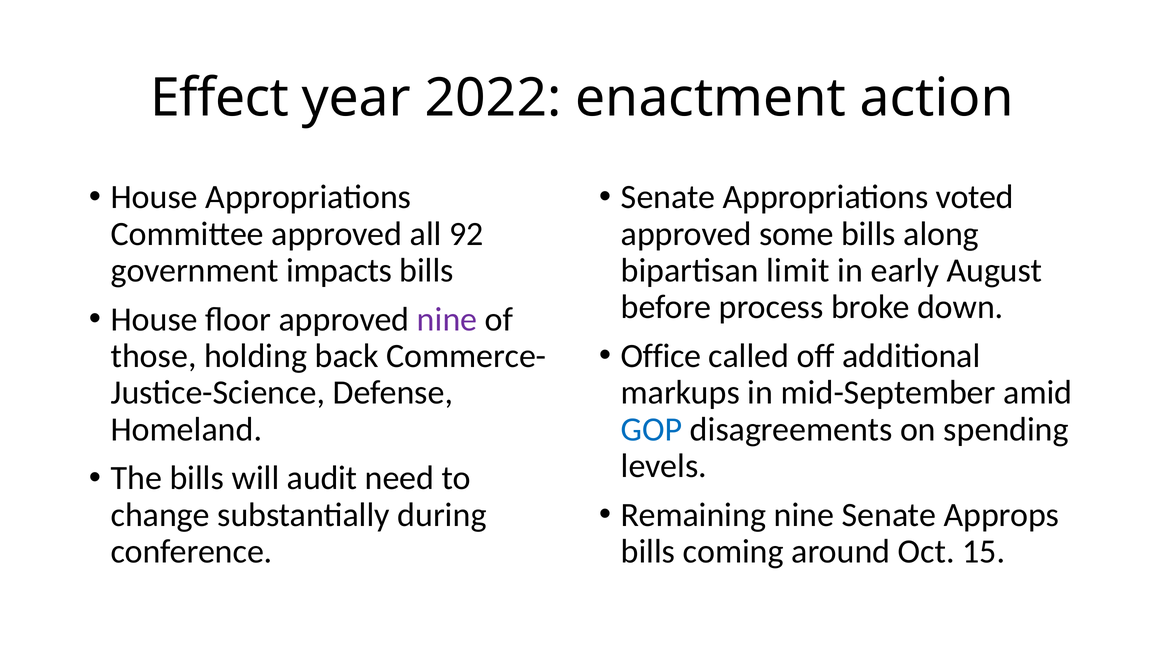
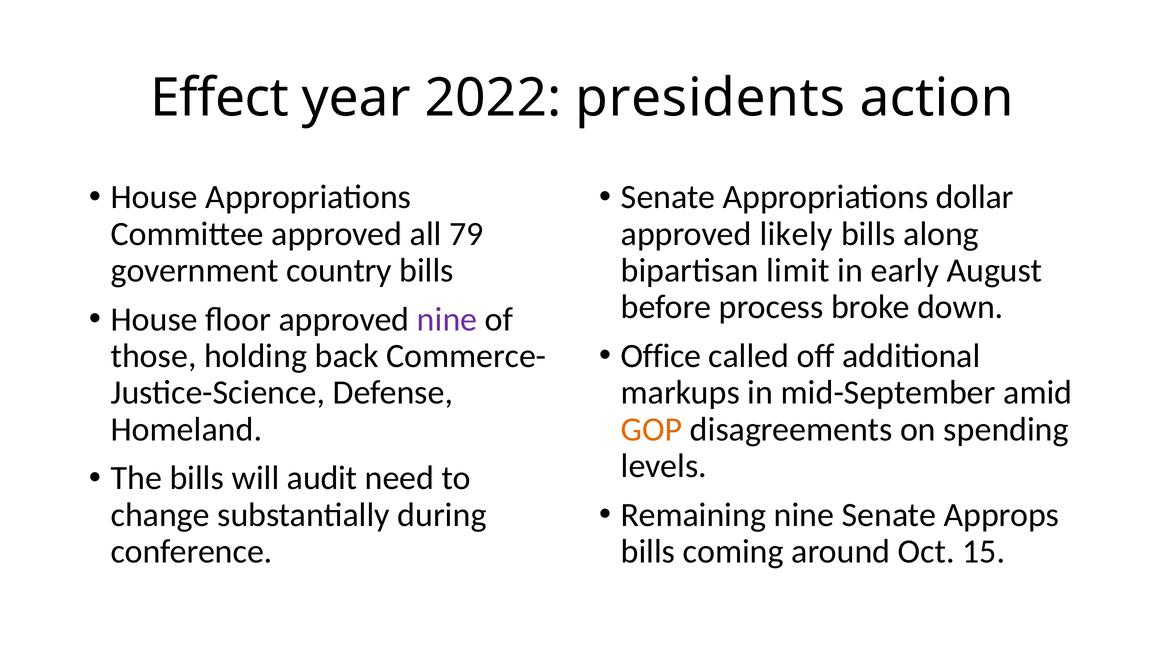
enactment: enactment -> presidents (710, 98)
voted: voted -> dollar (975, 197)
92: 92 -> 79 (466, 234)
some: some -> likely (796, 234)
impacts: impacts -> country (339, 270)
GOP colour: blue -> orange (652, 429)
